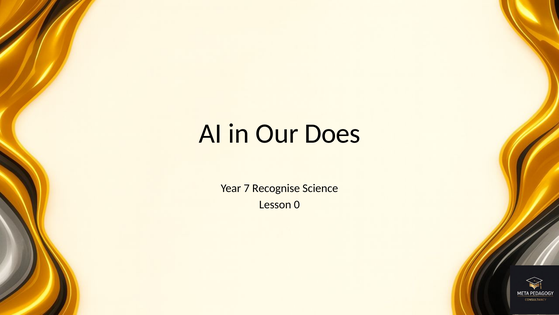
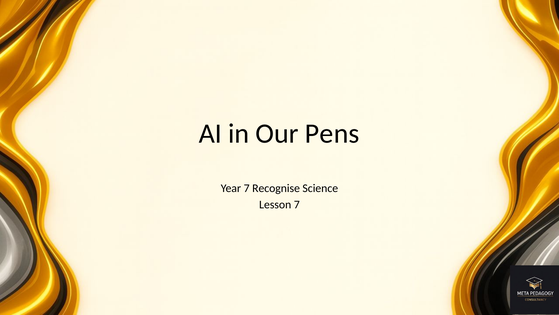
Does: Does -> Pens (332, 133)
Lesson 0: 0 -> 7 (297, 204)
